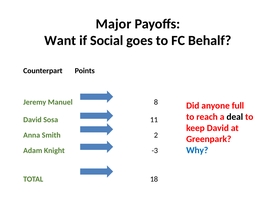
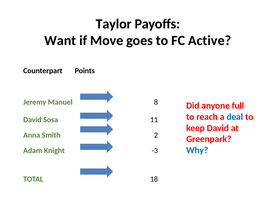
Major: Major -> Taylor (114, 24)
Social: Social -> Move (107, 41)
Behalf: Behalf -> Active (210, 41)
deal colour: black -> blue (235, 117)
